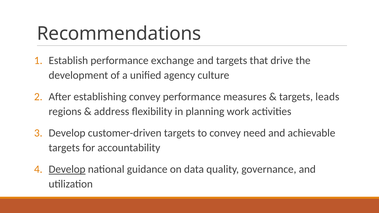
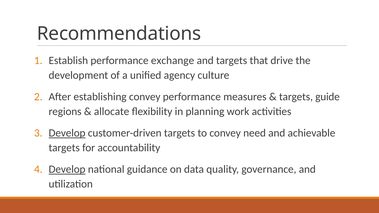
leads: leads -> guide (327, 97)
address: address -> allocate (112, 111)
Develop underline: none -> present (67, 133)
